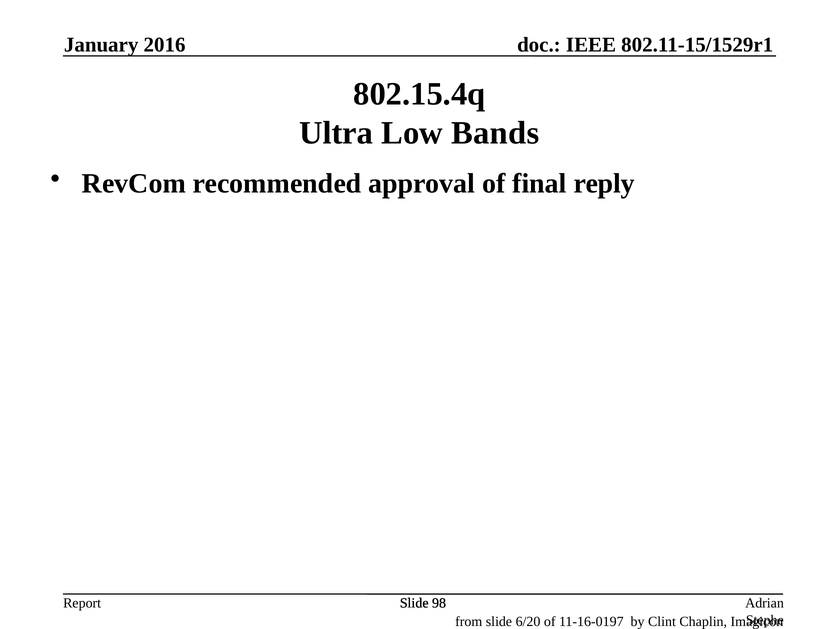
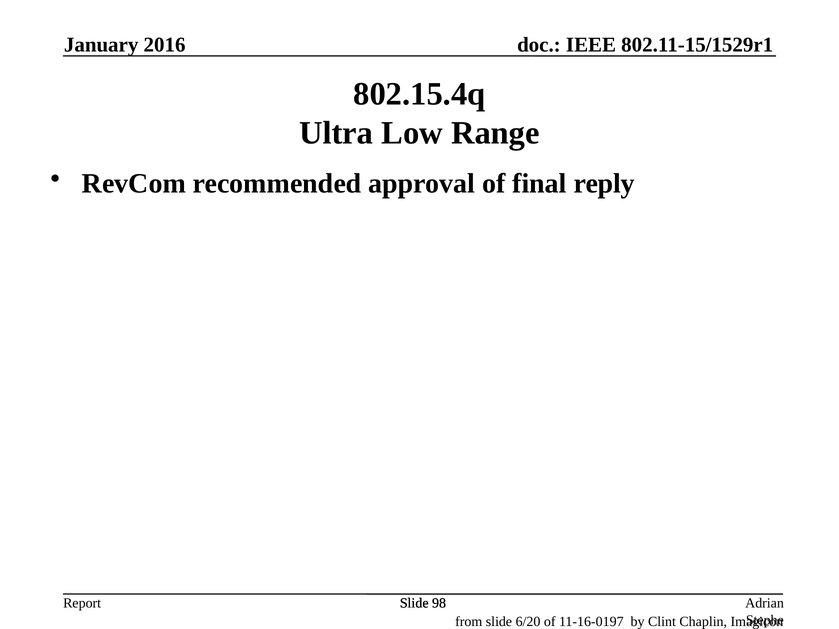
Bands: Bands -> Range (495, 133)
